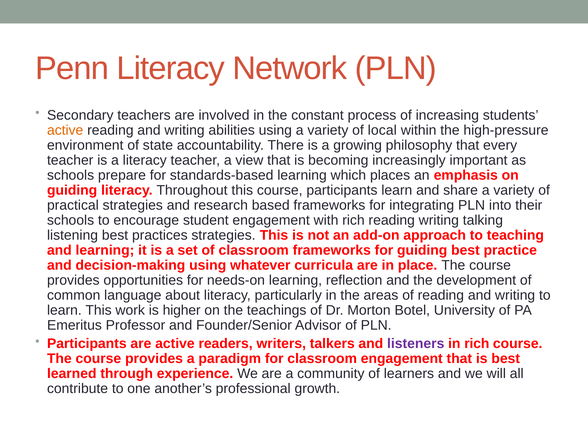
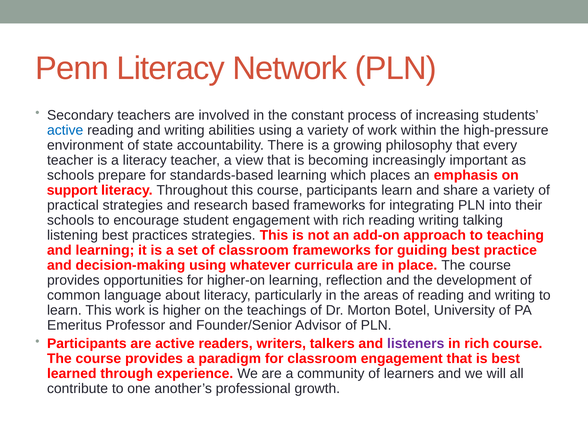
active colour: orange -> blue (65, 130)
of local: local -> work (382, 130)
guiding: guiding -> support (72, 190)
needs-on: needs-on -> higher-on (236, 280)
